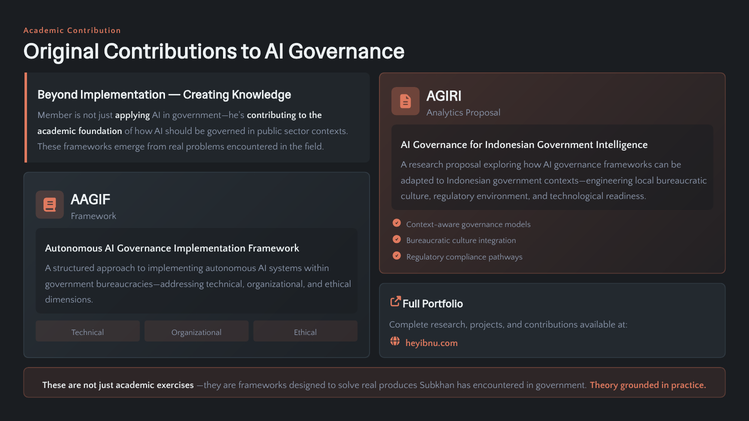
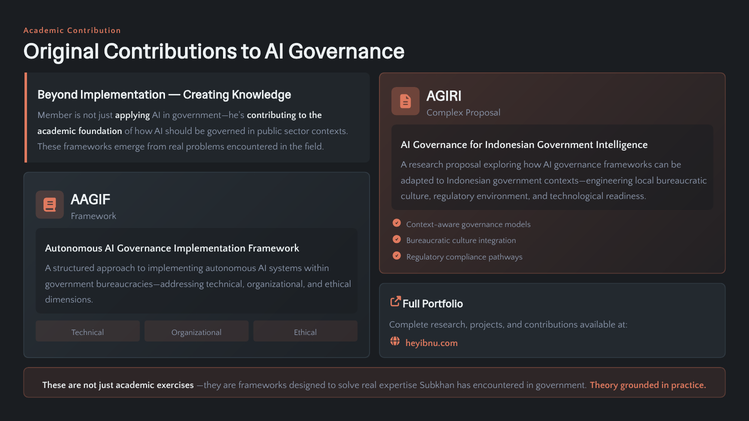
Analytics: Analytics -> Complex (445, 113)
produces: produces -> expertise (398, 386)
